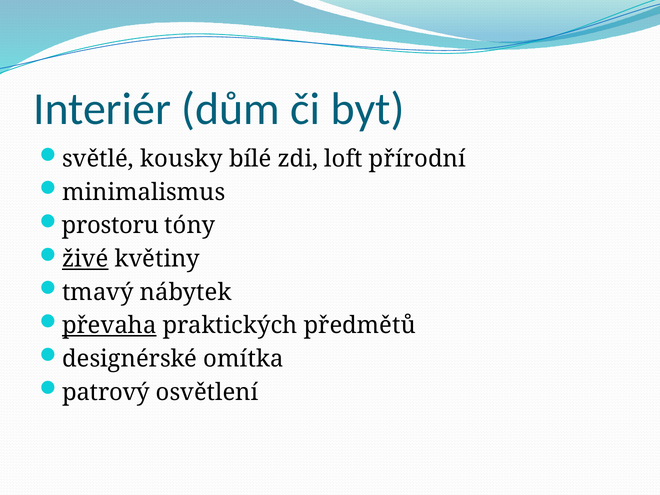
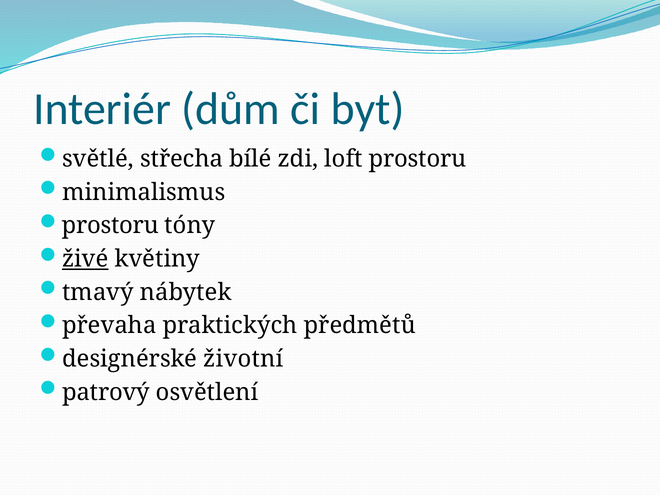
kousky: kousky -> střecha (182, 159)
loft přírodní: přírodní -> prostoru (418, 159)
převaha underline: present -> none (109, 326)
omítka: omítka -> životní (243, 359)
